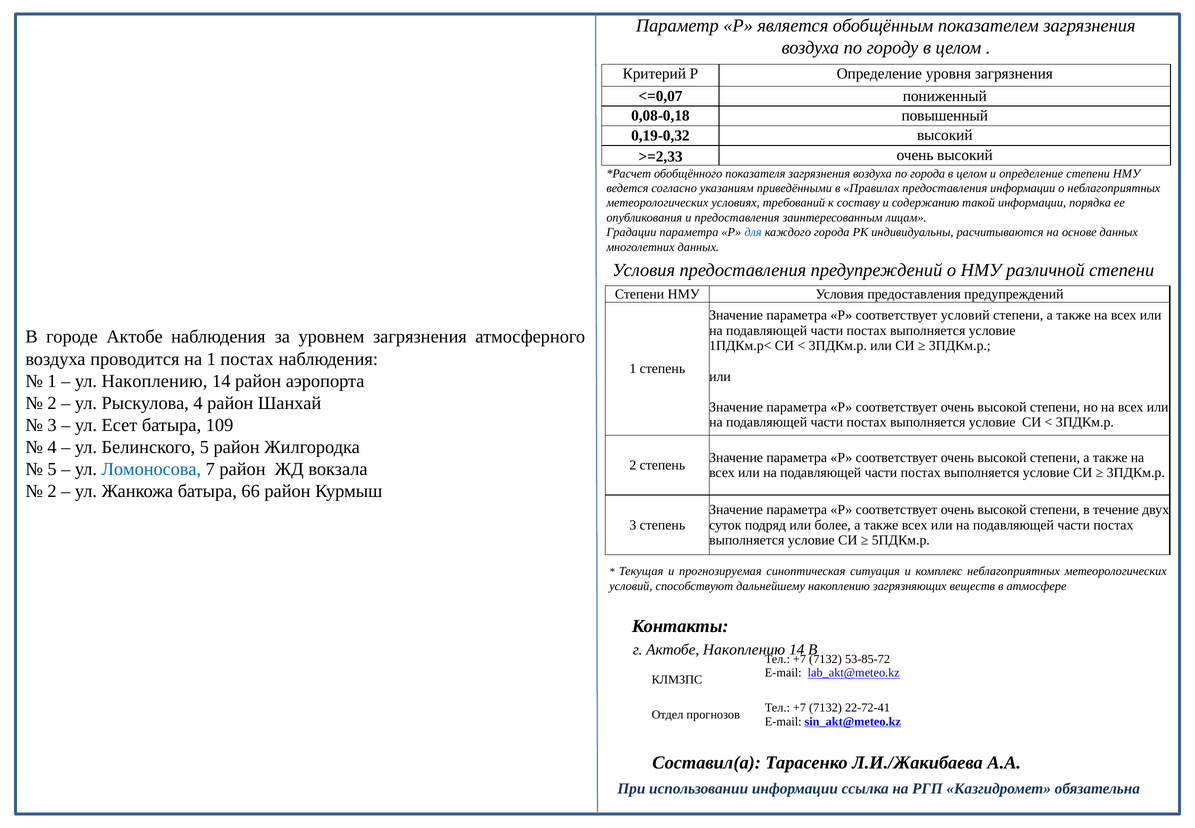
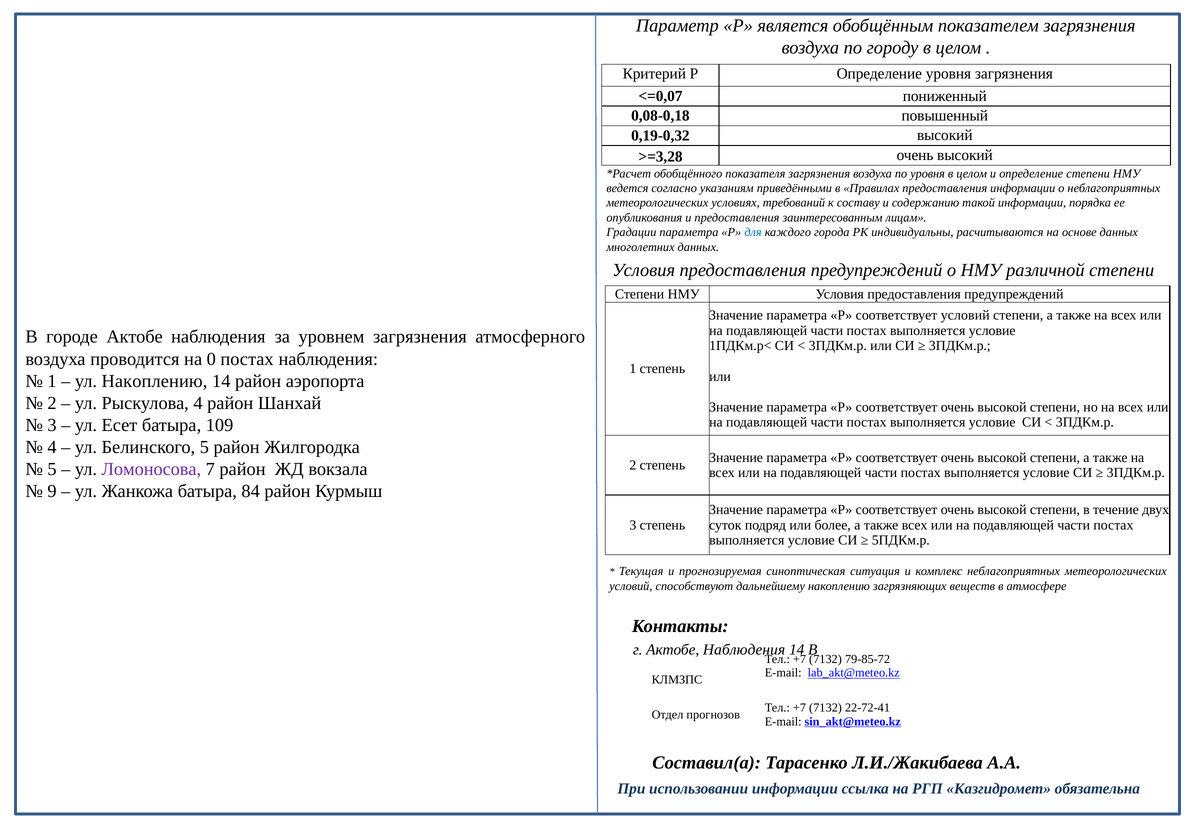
>=2,33: >=2,33 -> >=3,28 (661, 157)
по города: города -> уровня (928, 173)
на 1: 1 -> 0 (211, 359)
Ломоносова colour: blue -> purple (151, 469)
2: 2 -> 9 (52, 491)
66: 66 -> 84 (251, 491)
г Актобе Накоплению: Накоплению -> Наблюдения (744, 649)
53-85-72: 53-85-72 -> 79-85-72 (868, 659)
